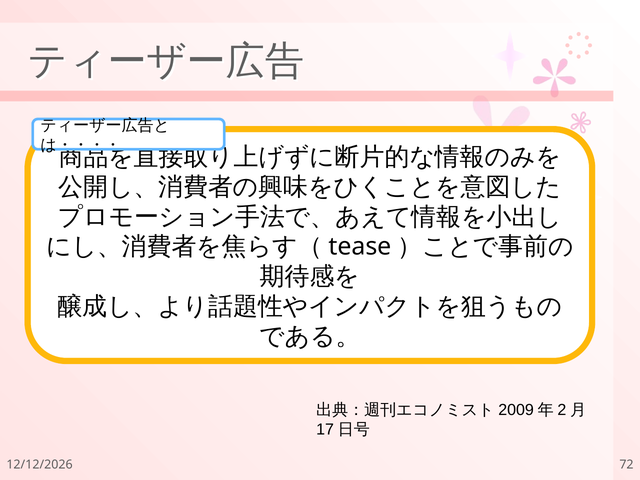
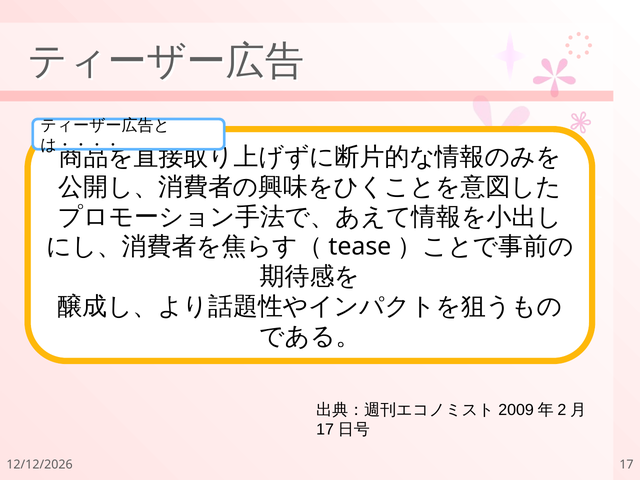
72: 72 -> 17 (627, 465)
